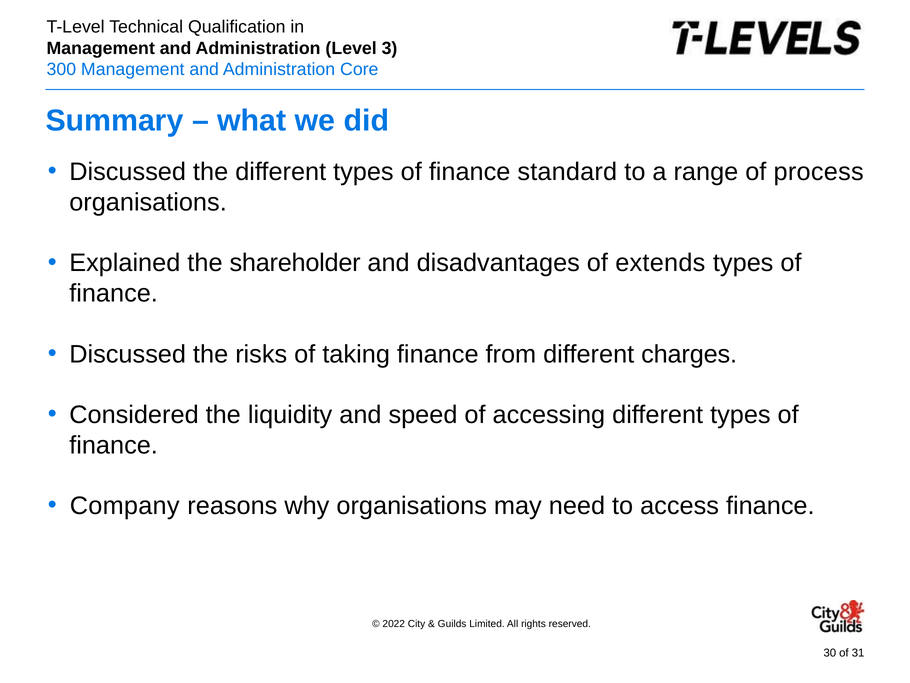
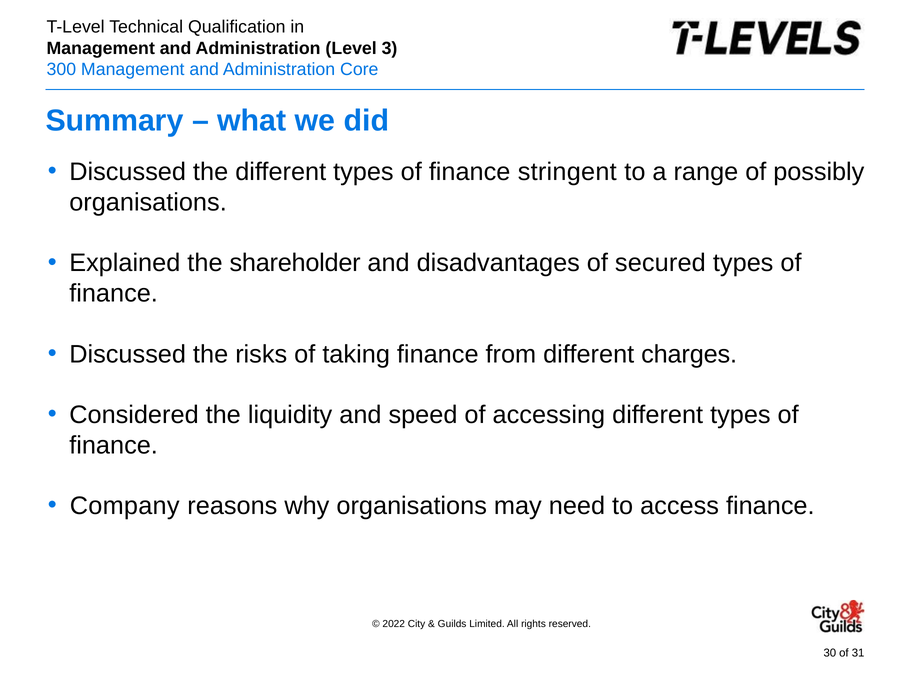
standard: standard -> stringent (567, 172)
process: process -> possibly (819, 172)
extends: extends -> secured (660, 263)
